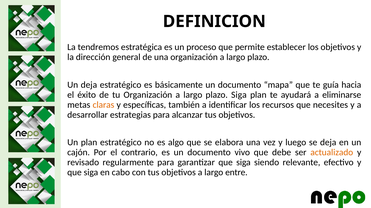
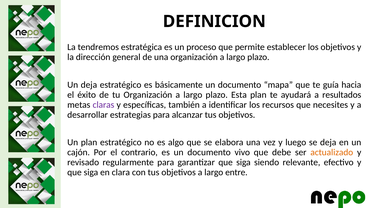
plazo Siga: Siga -> Esta (239, 95)
eliminarse: eliminarse -> resultados (342, 95)
claras colour: orange -> purple (103, 105)
cabo: cabo -> clara (121, 173)
